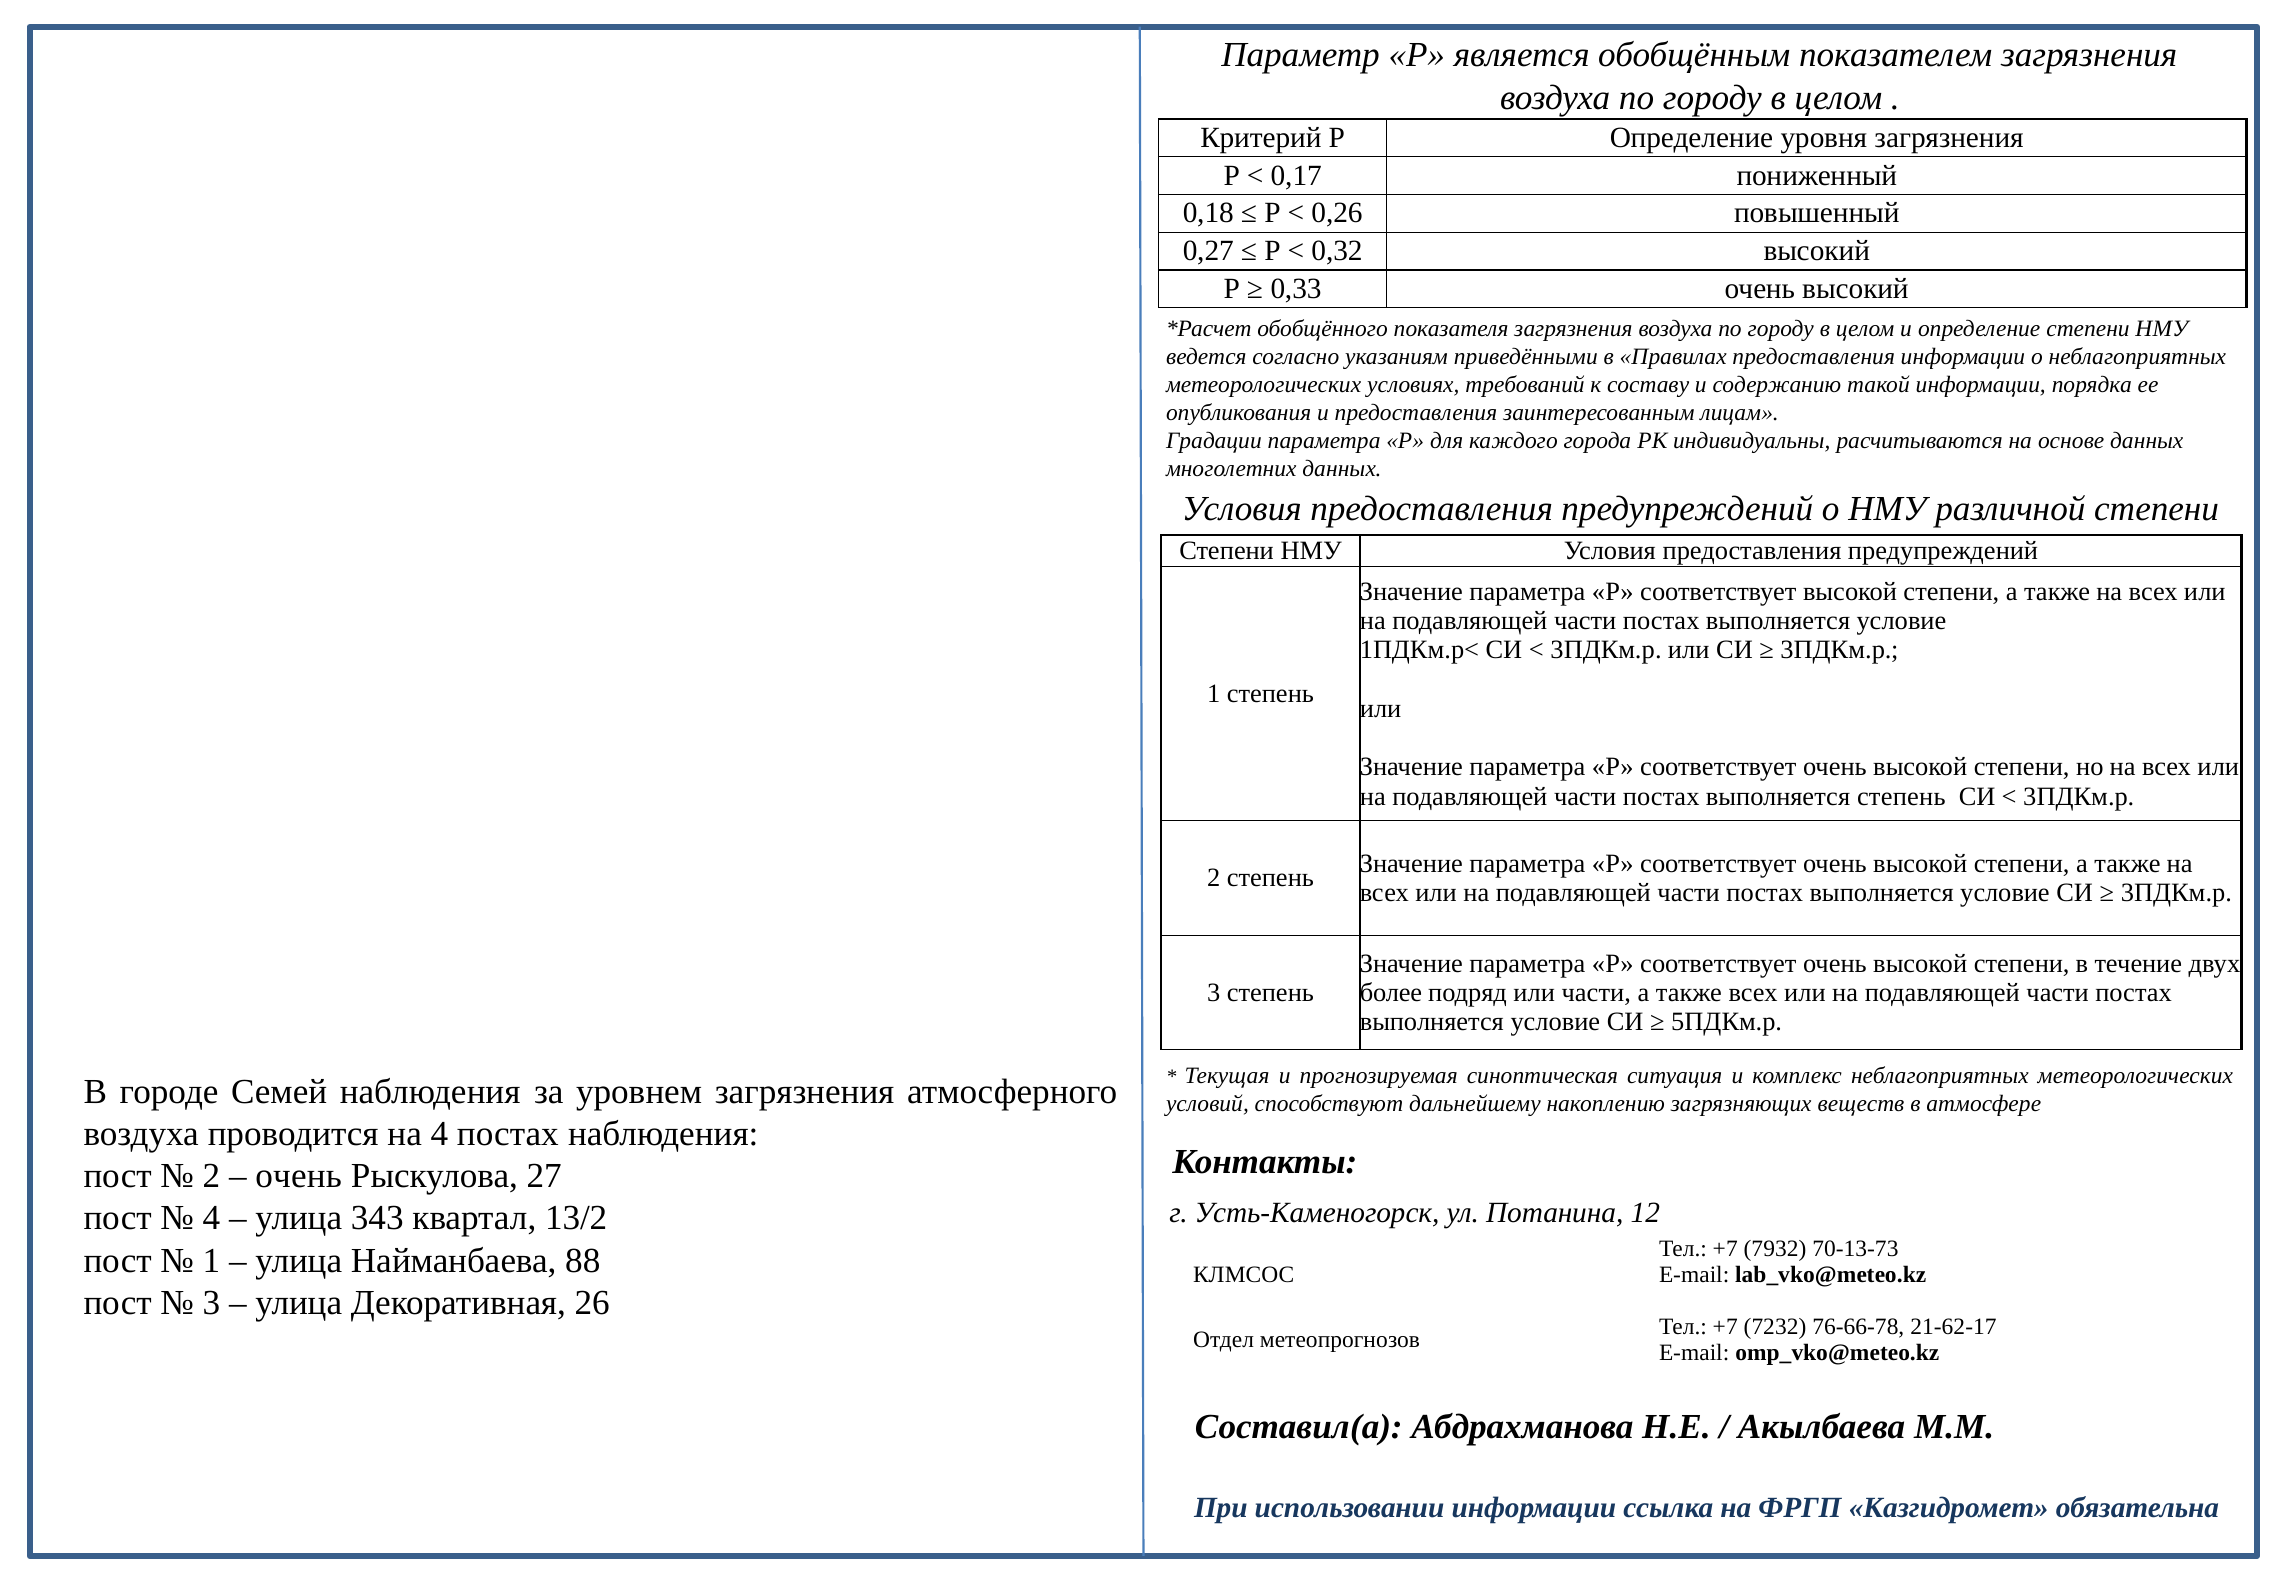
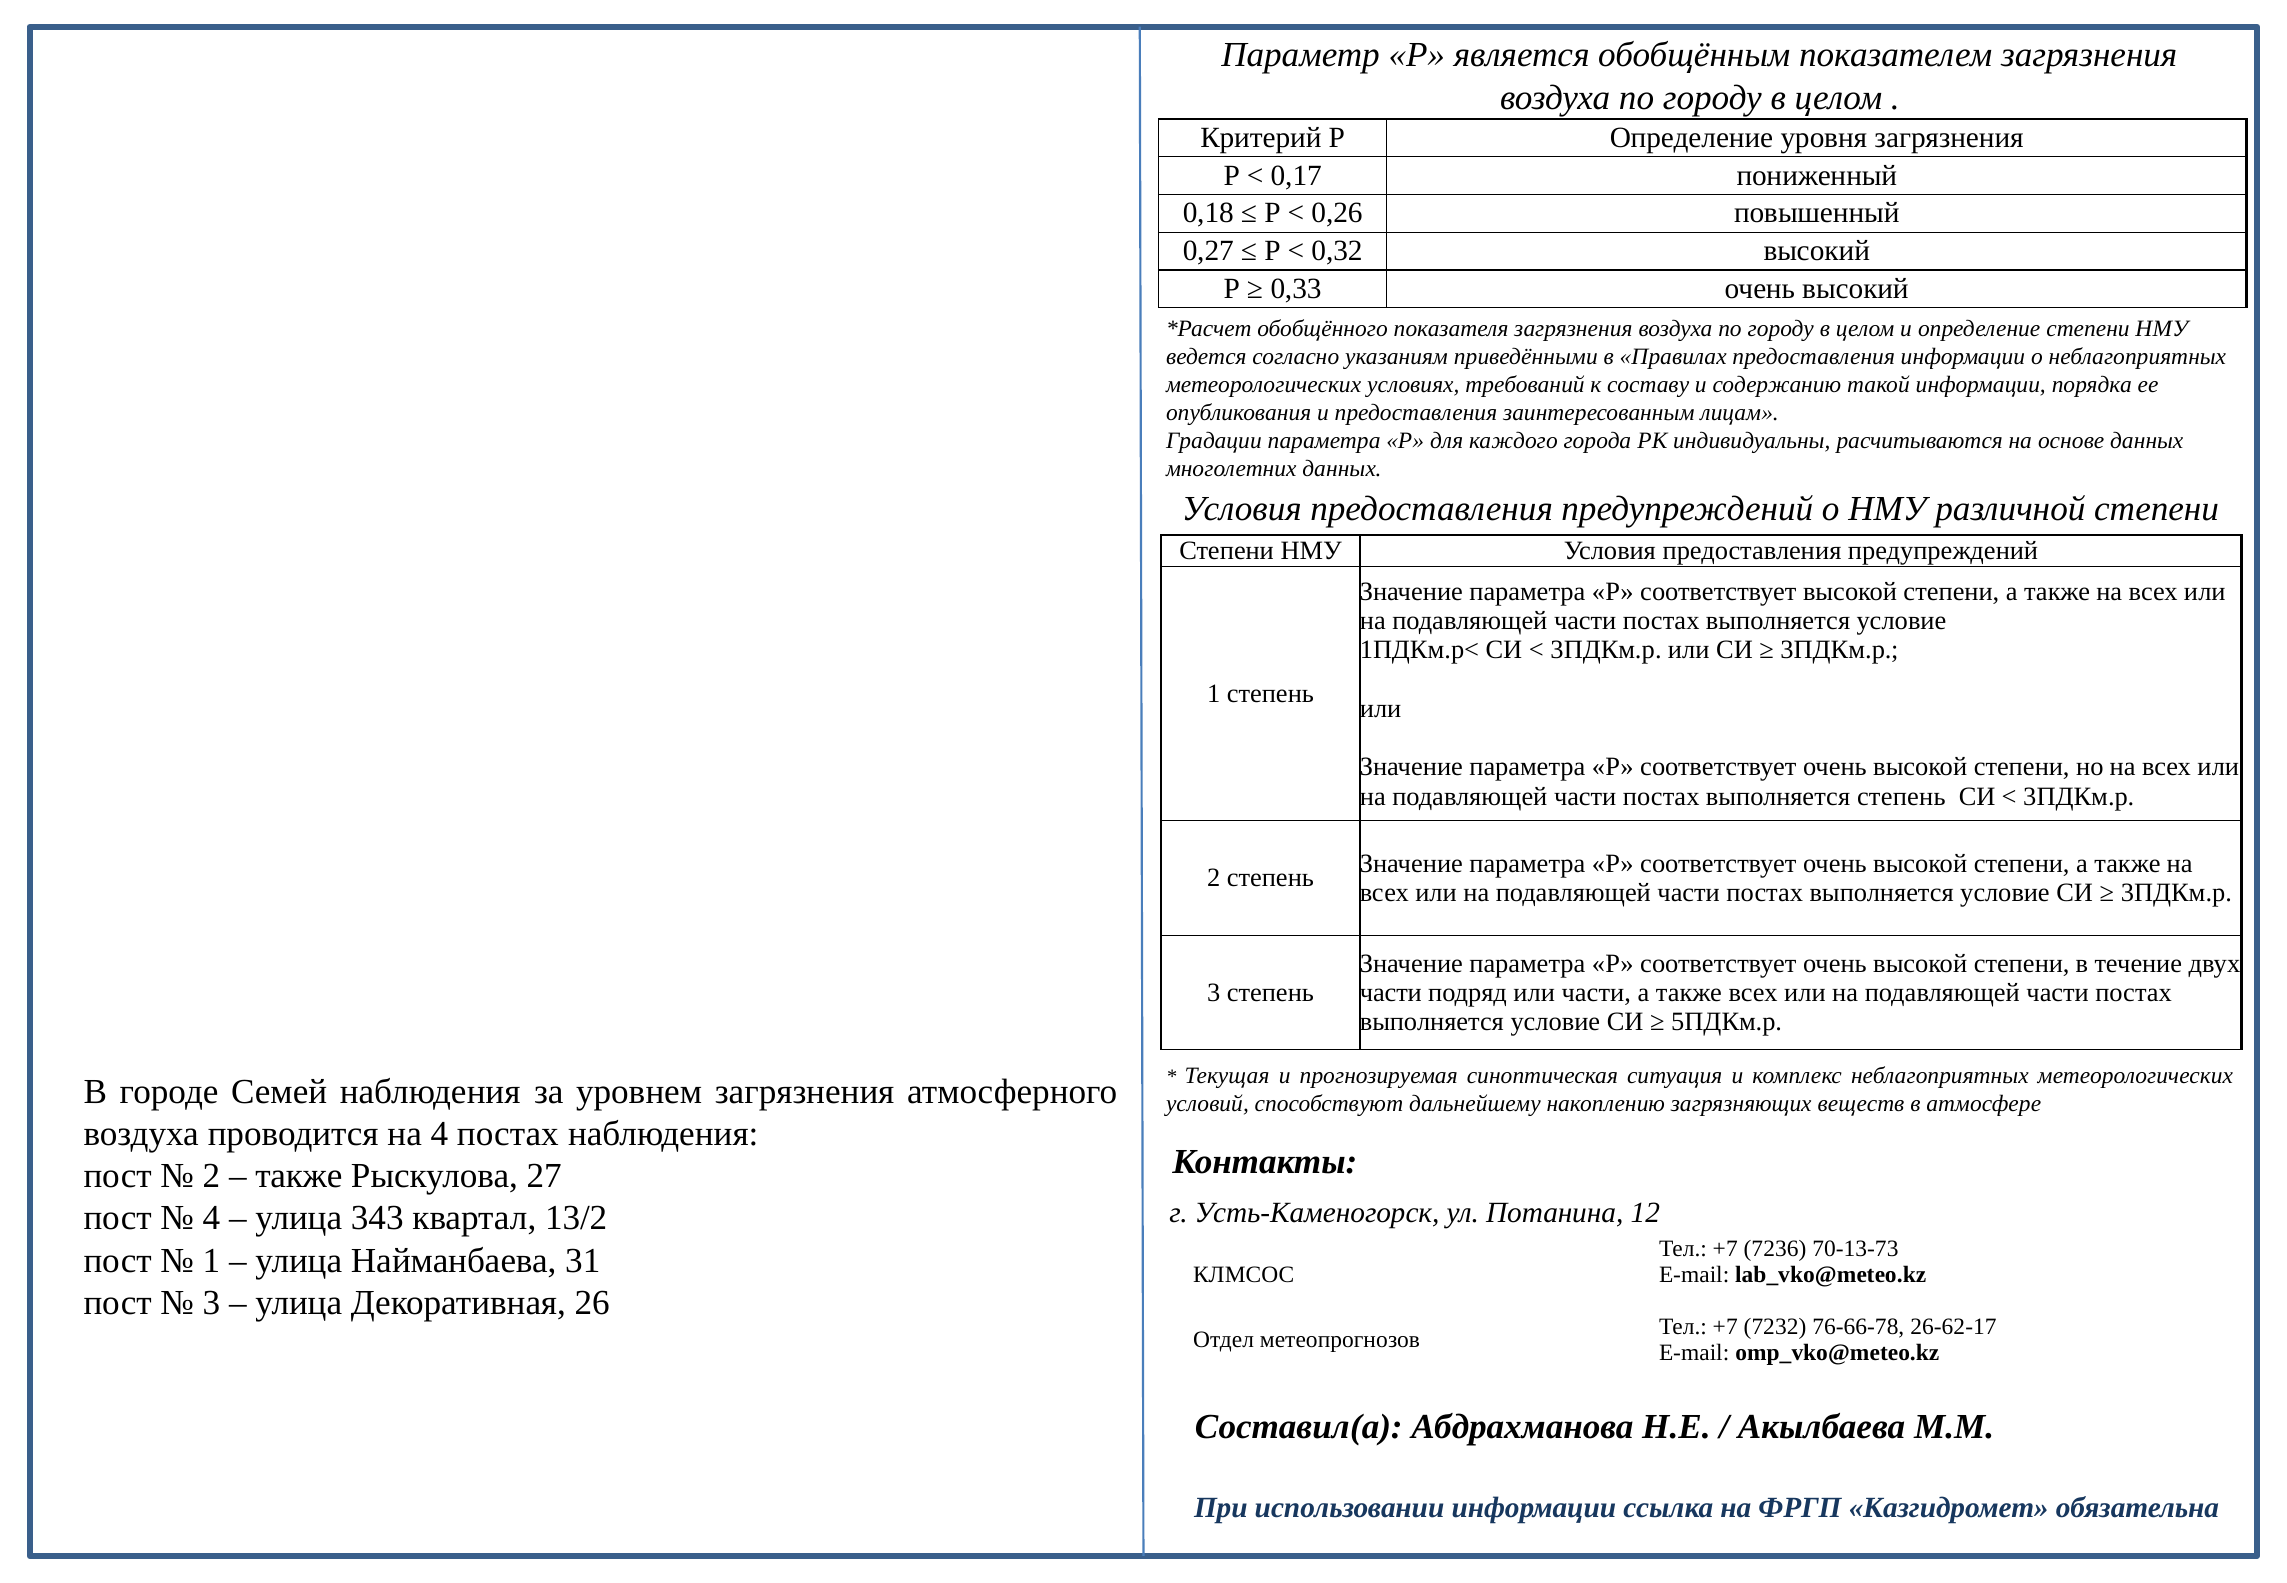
более: более -> части (1391, 993)
очень: очень -> также (299, 1176)
7932: 7932 -> 7236 (1775, 1249)
88: 88 -> 31 (583, 1261)
21-62-17: 21-62-17 -> 26-62-17 (1953, 1327)
